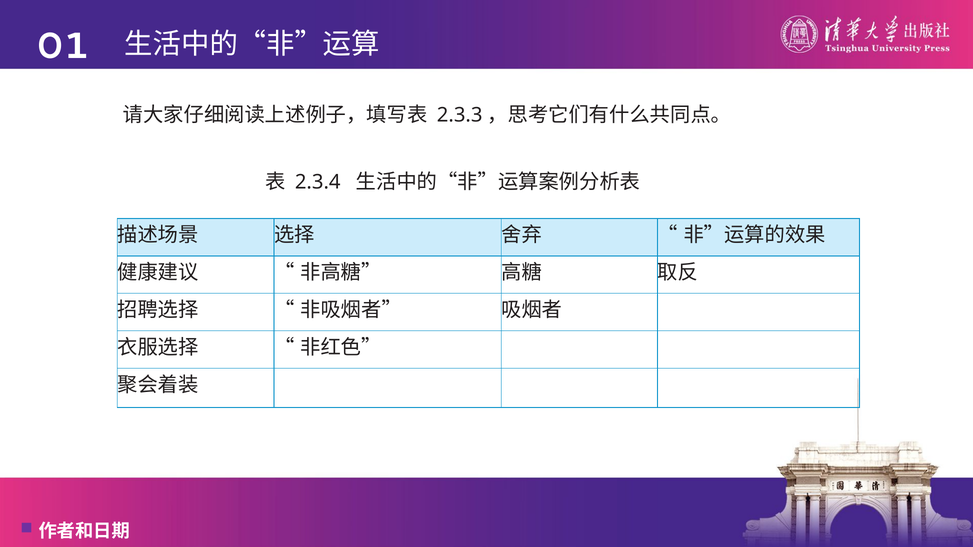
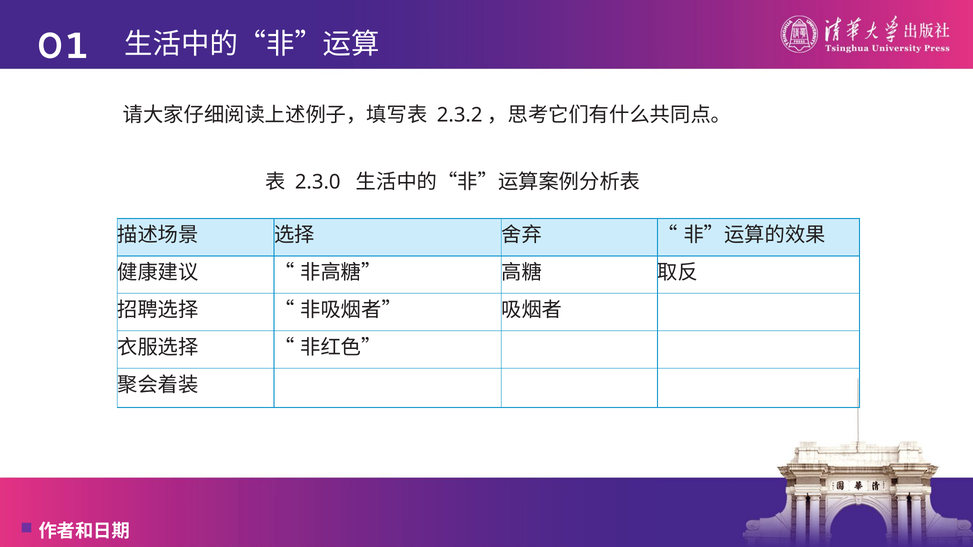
2.3.3: 2.3.3 -> 2.3.2 (460, 115)
2.3.4: 2.3.4 -> 2.3.0 (318, 182)
